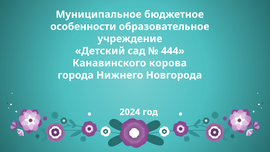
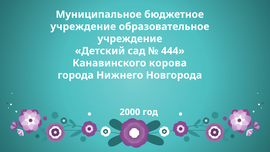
особенности: особенности -> учреждение (83, 27)
2024: 2024 -> 2000 (130, 112)
